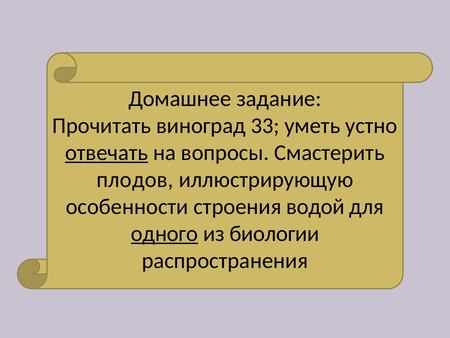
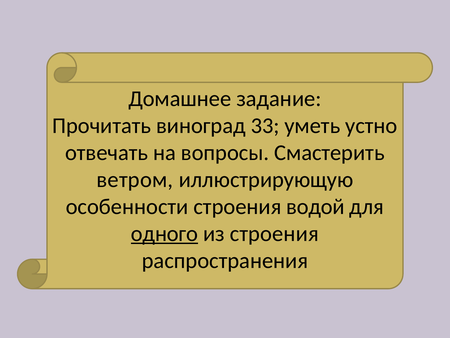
отвечать underline: present -> none (107, 152)
плодов: плодов -> ветром (135, 179)
из биологии: биологии -> строения (274, 233)
